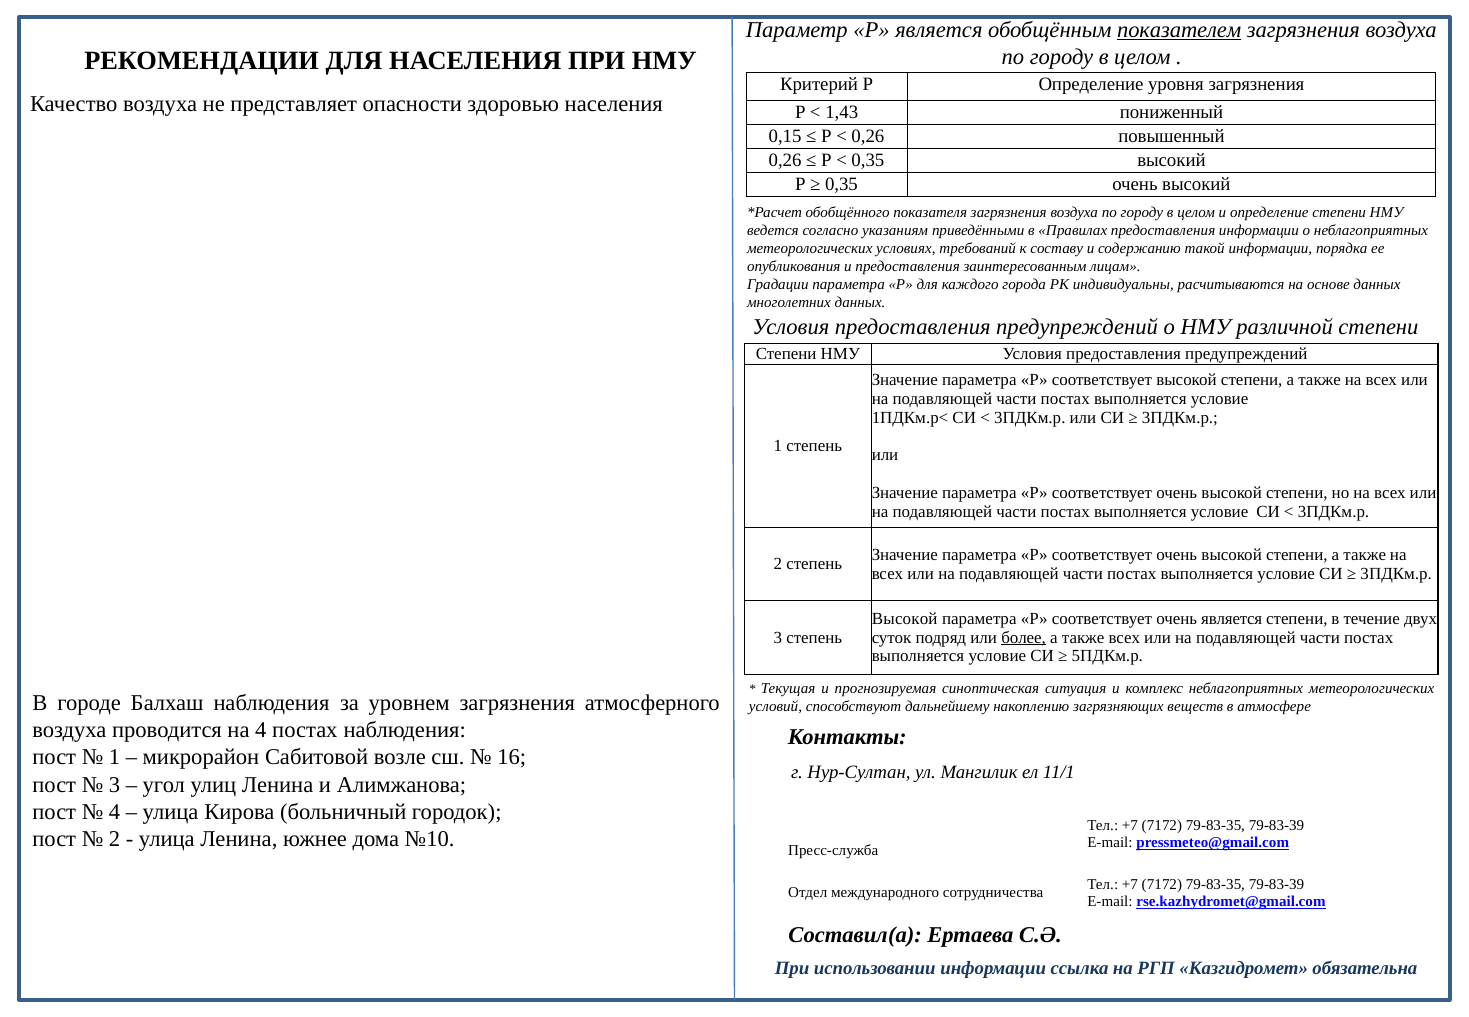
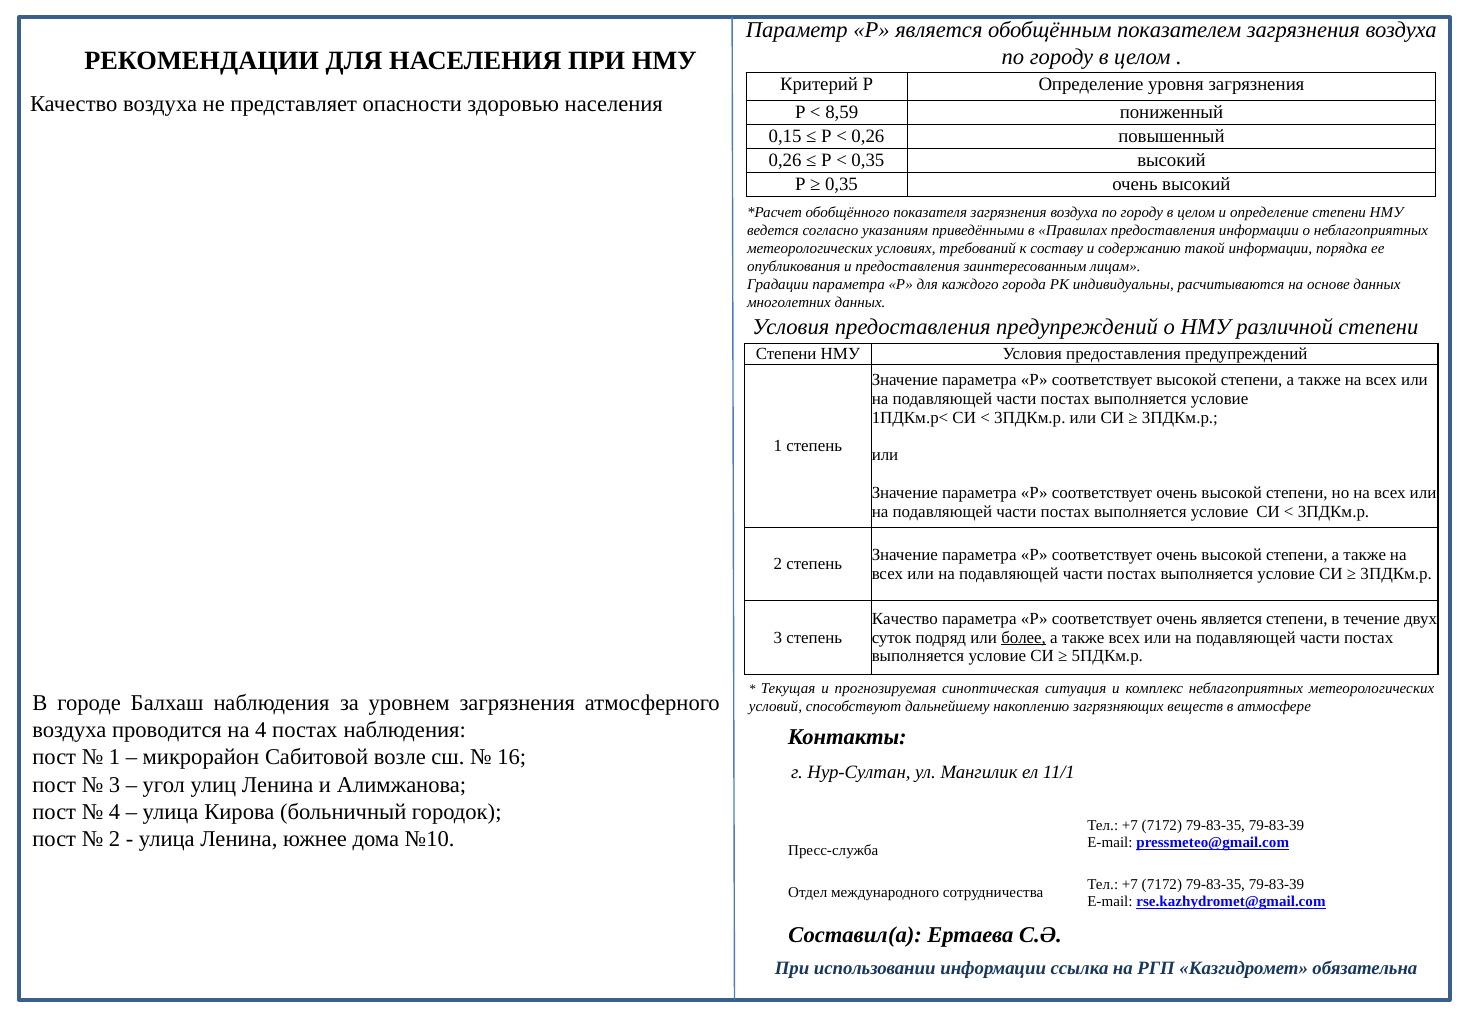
показателем underline: present -> none (1179, 30)
1,43: 1,43 -> 8,59 (842, 112)
Высокой: Высокой -> Качество (905, 619)
